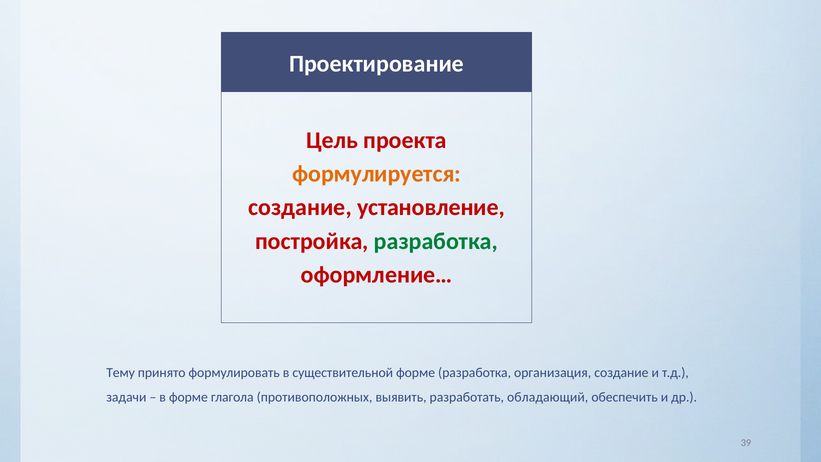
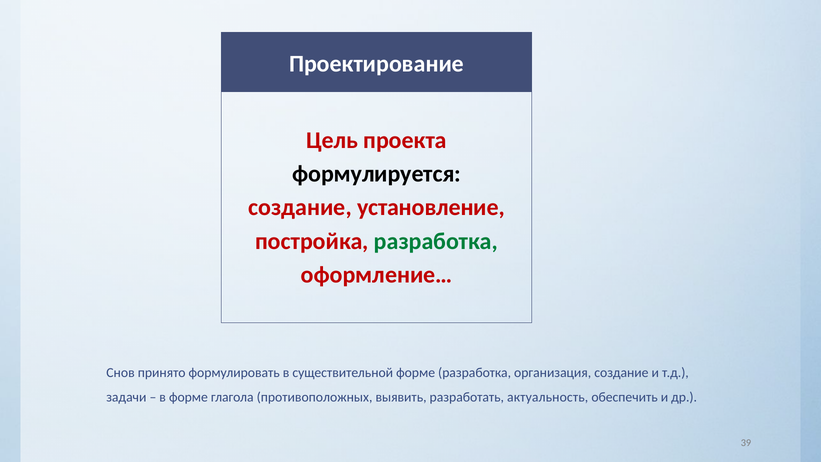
формулируется colour: orange -> black (377, 174)
Тему: Тему -> Снов (120, 373)
обладающий: обладающий -> актуальность (548, 397)
